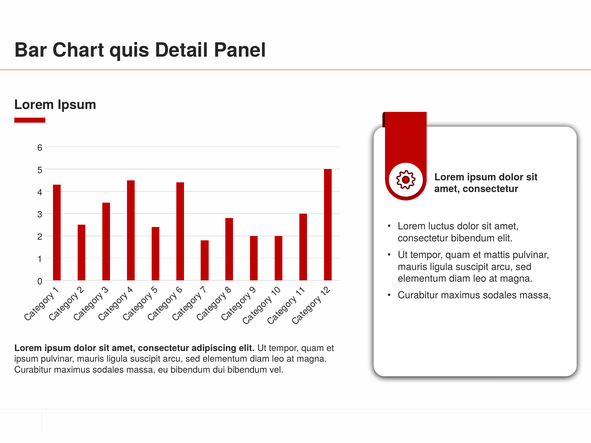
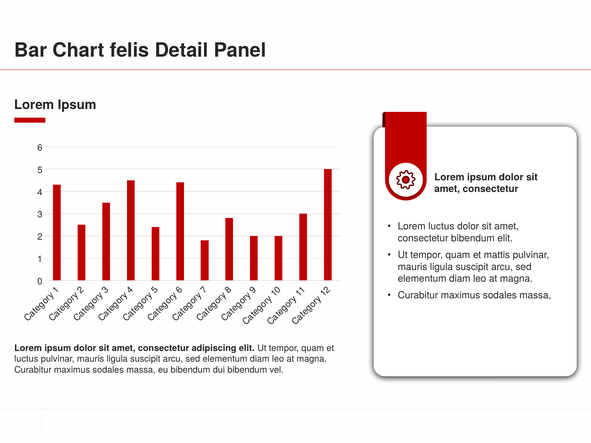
quis: quis -> felis (130, 50)
ipsum: ipsum -> luctus (26, 359)
